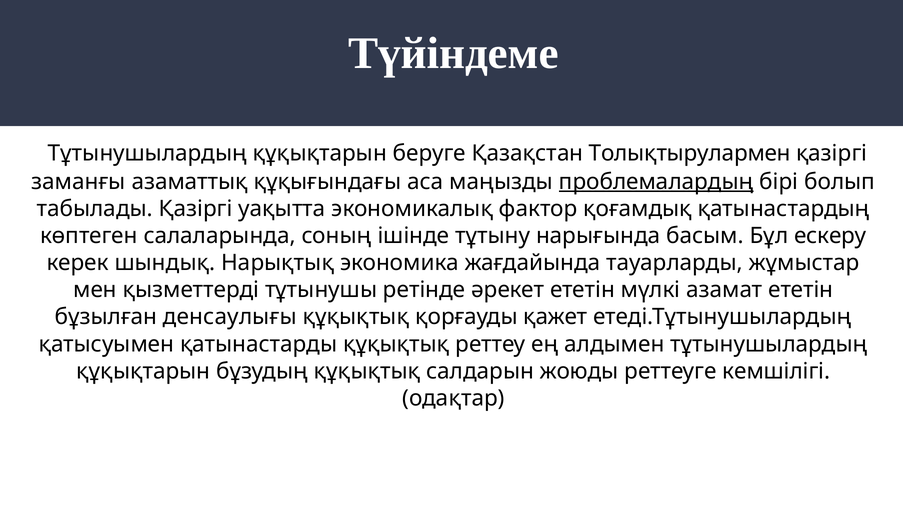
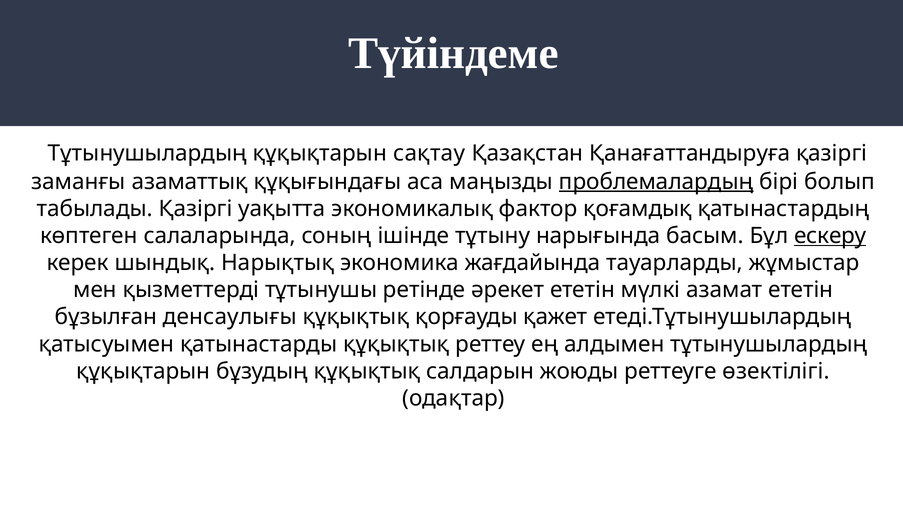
беруге: беруге -> сақтау (429, 153)
Толықтырулармен: Толықтырулармен -> Қанағаттандыруға (690, 153)
ескеру underline: none -> present (830, 236)
кемшілігі: кемшілігі -> өзектілігі (776, 371)
